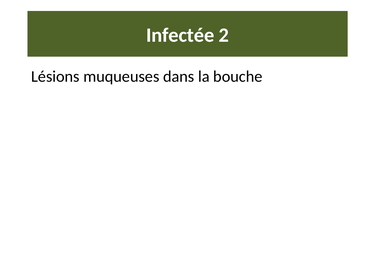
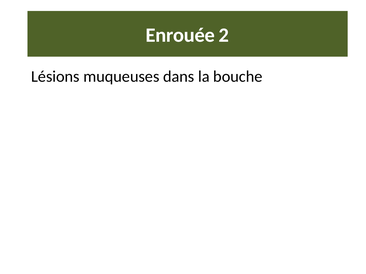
Infectée: Infectée -> Enrouée (180, 35)
